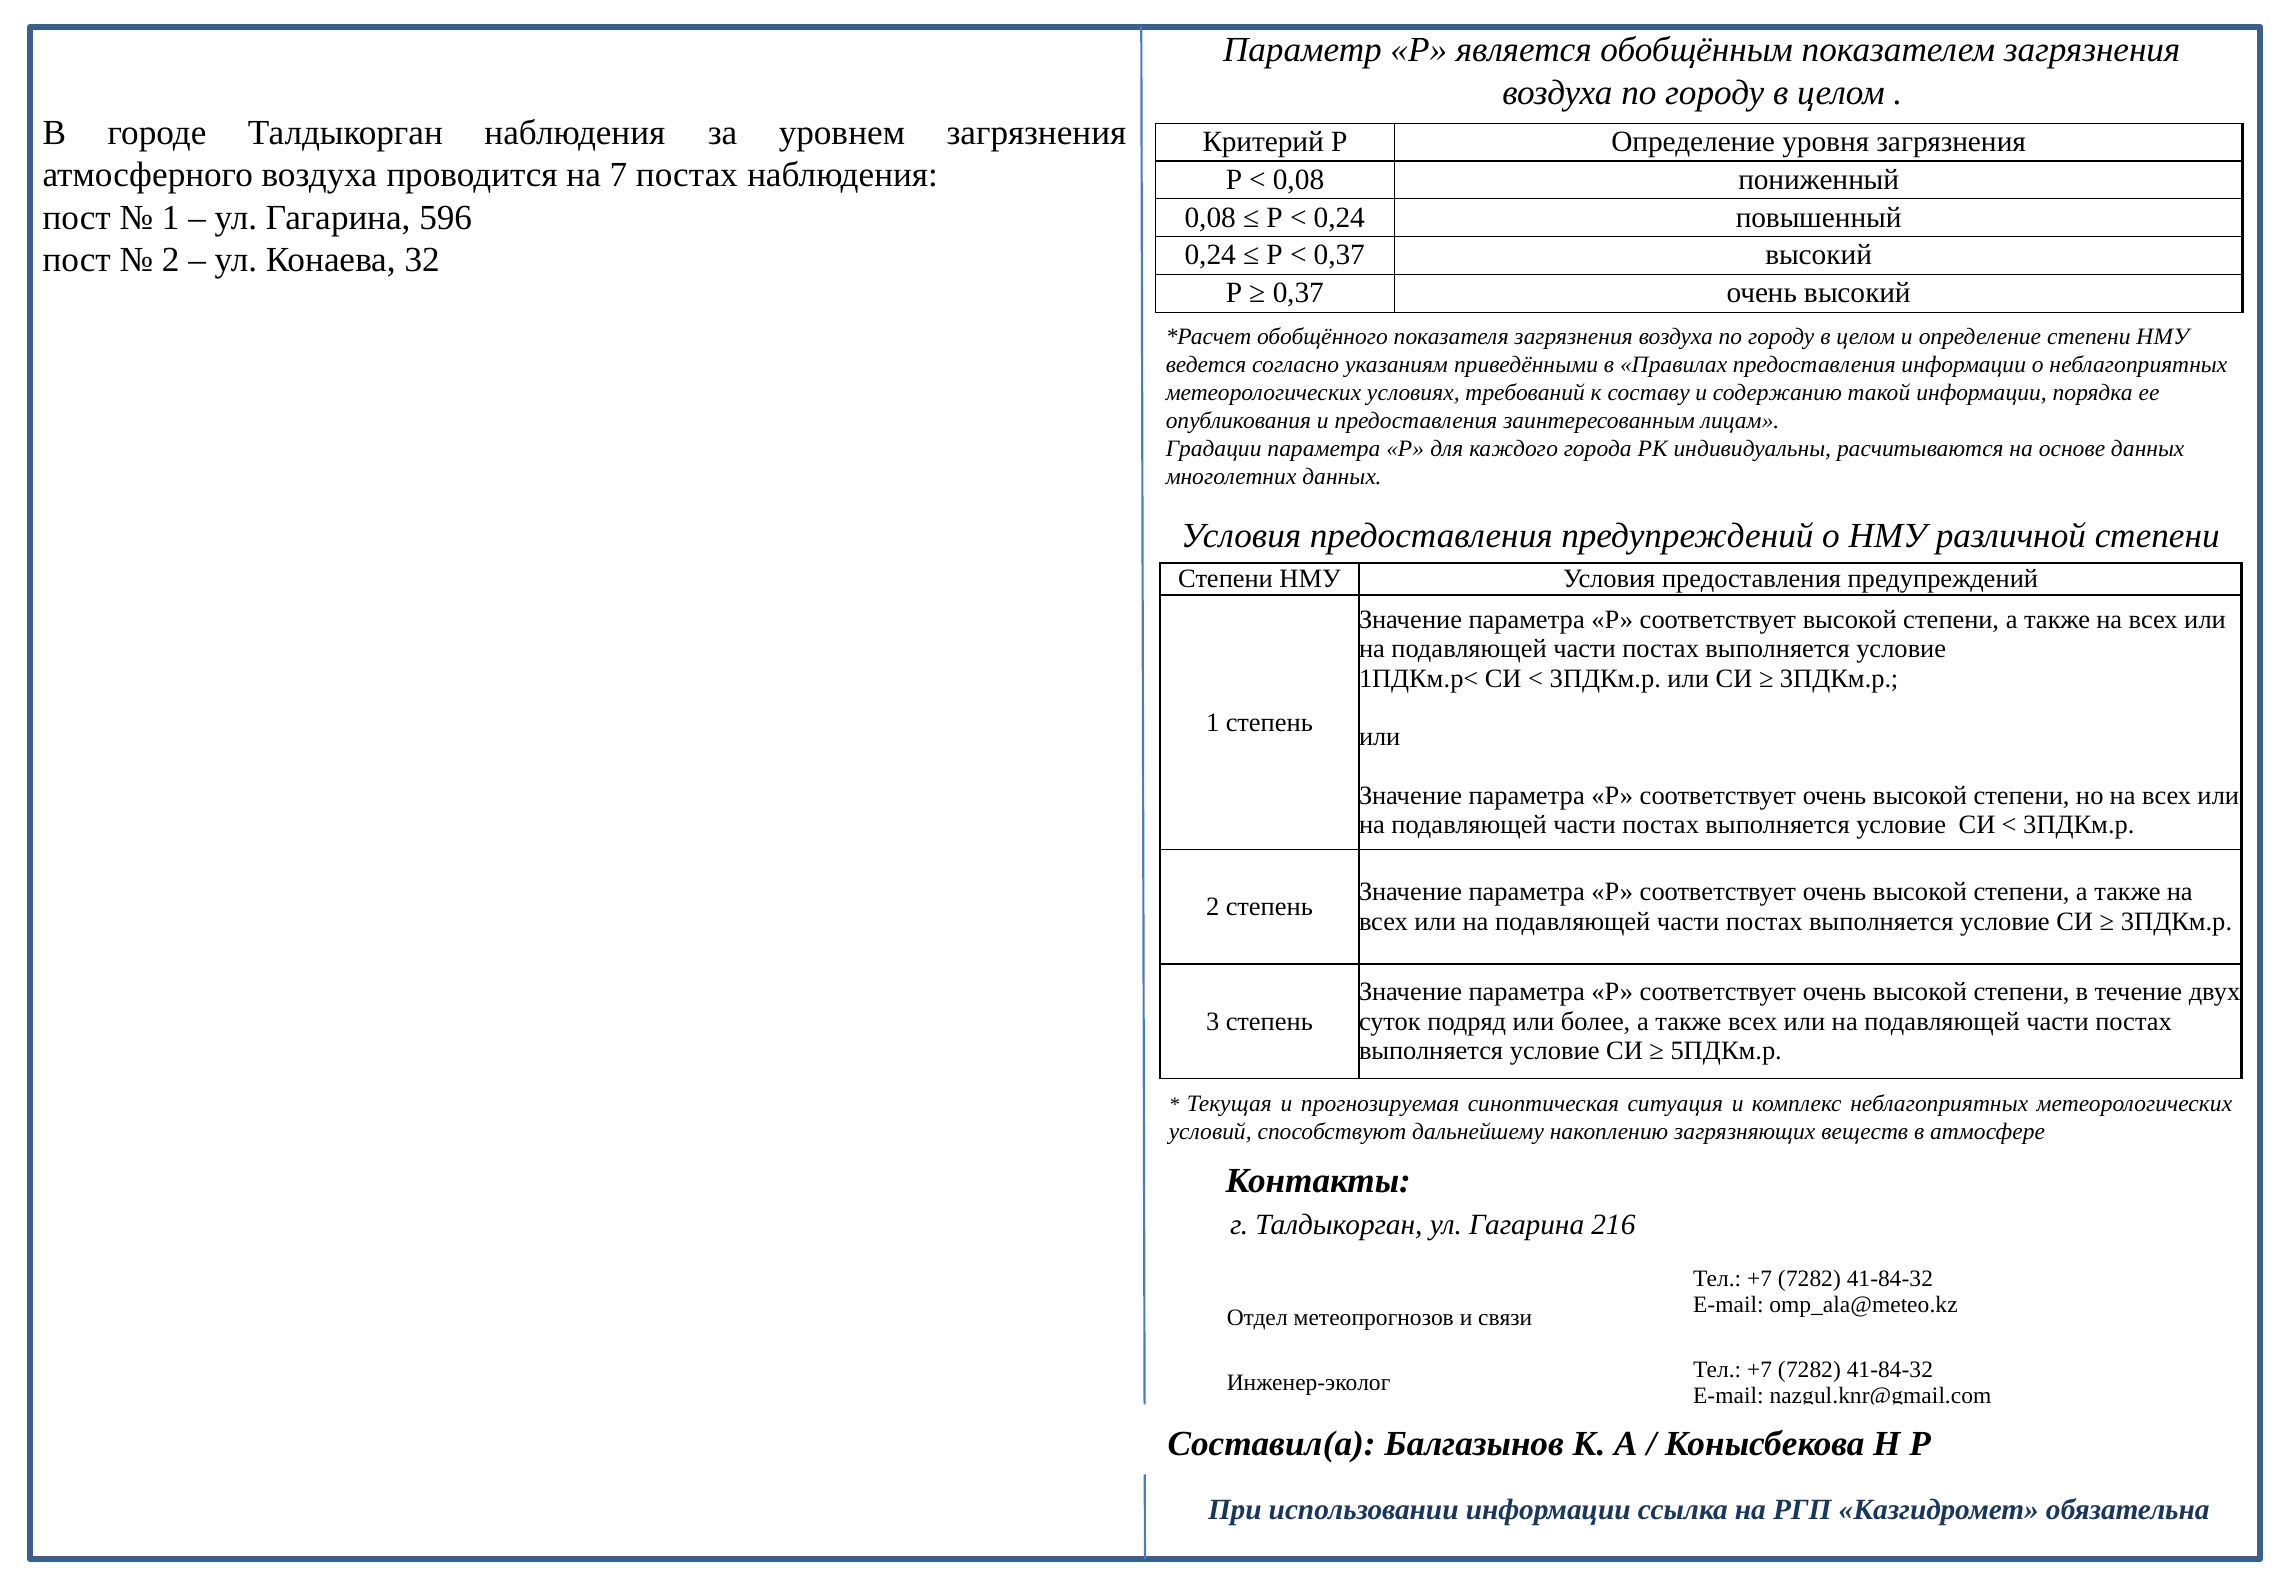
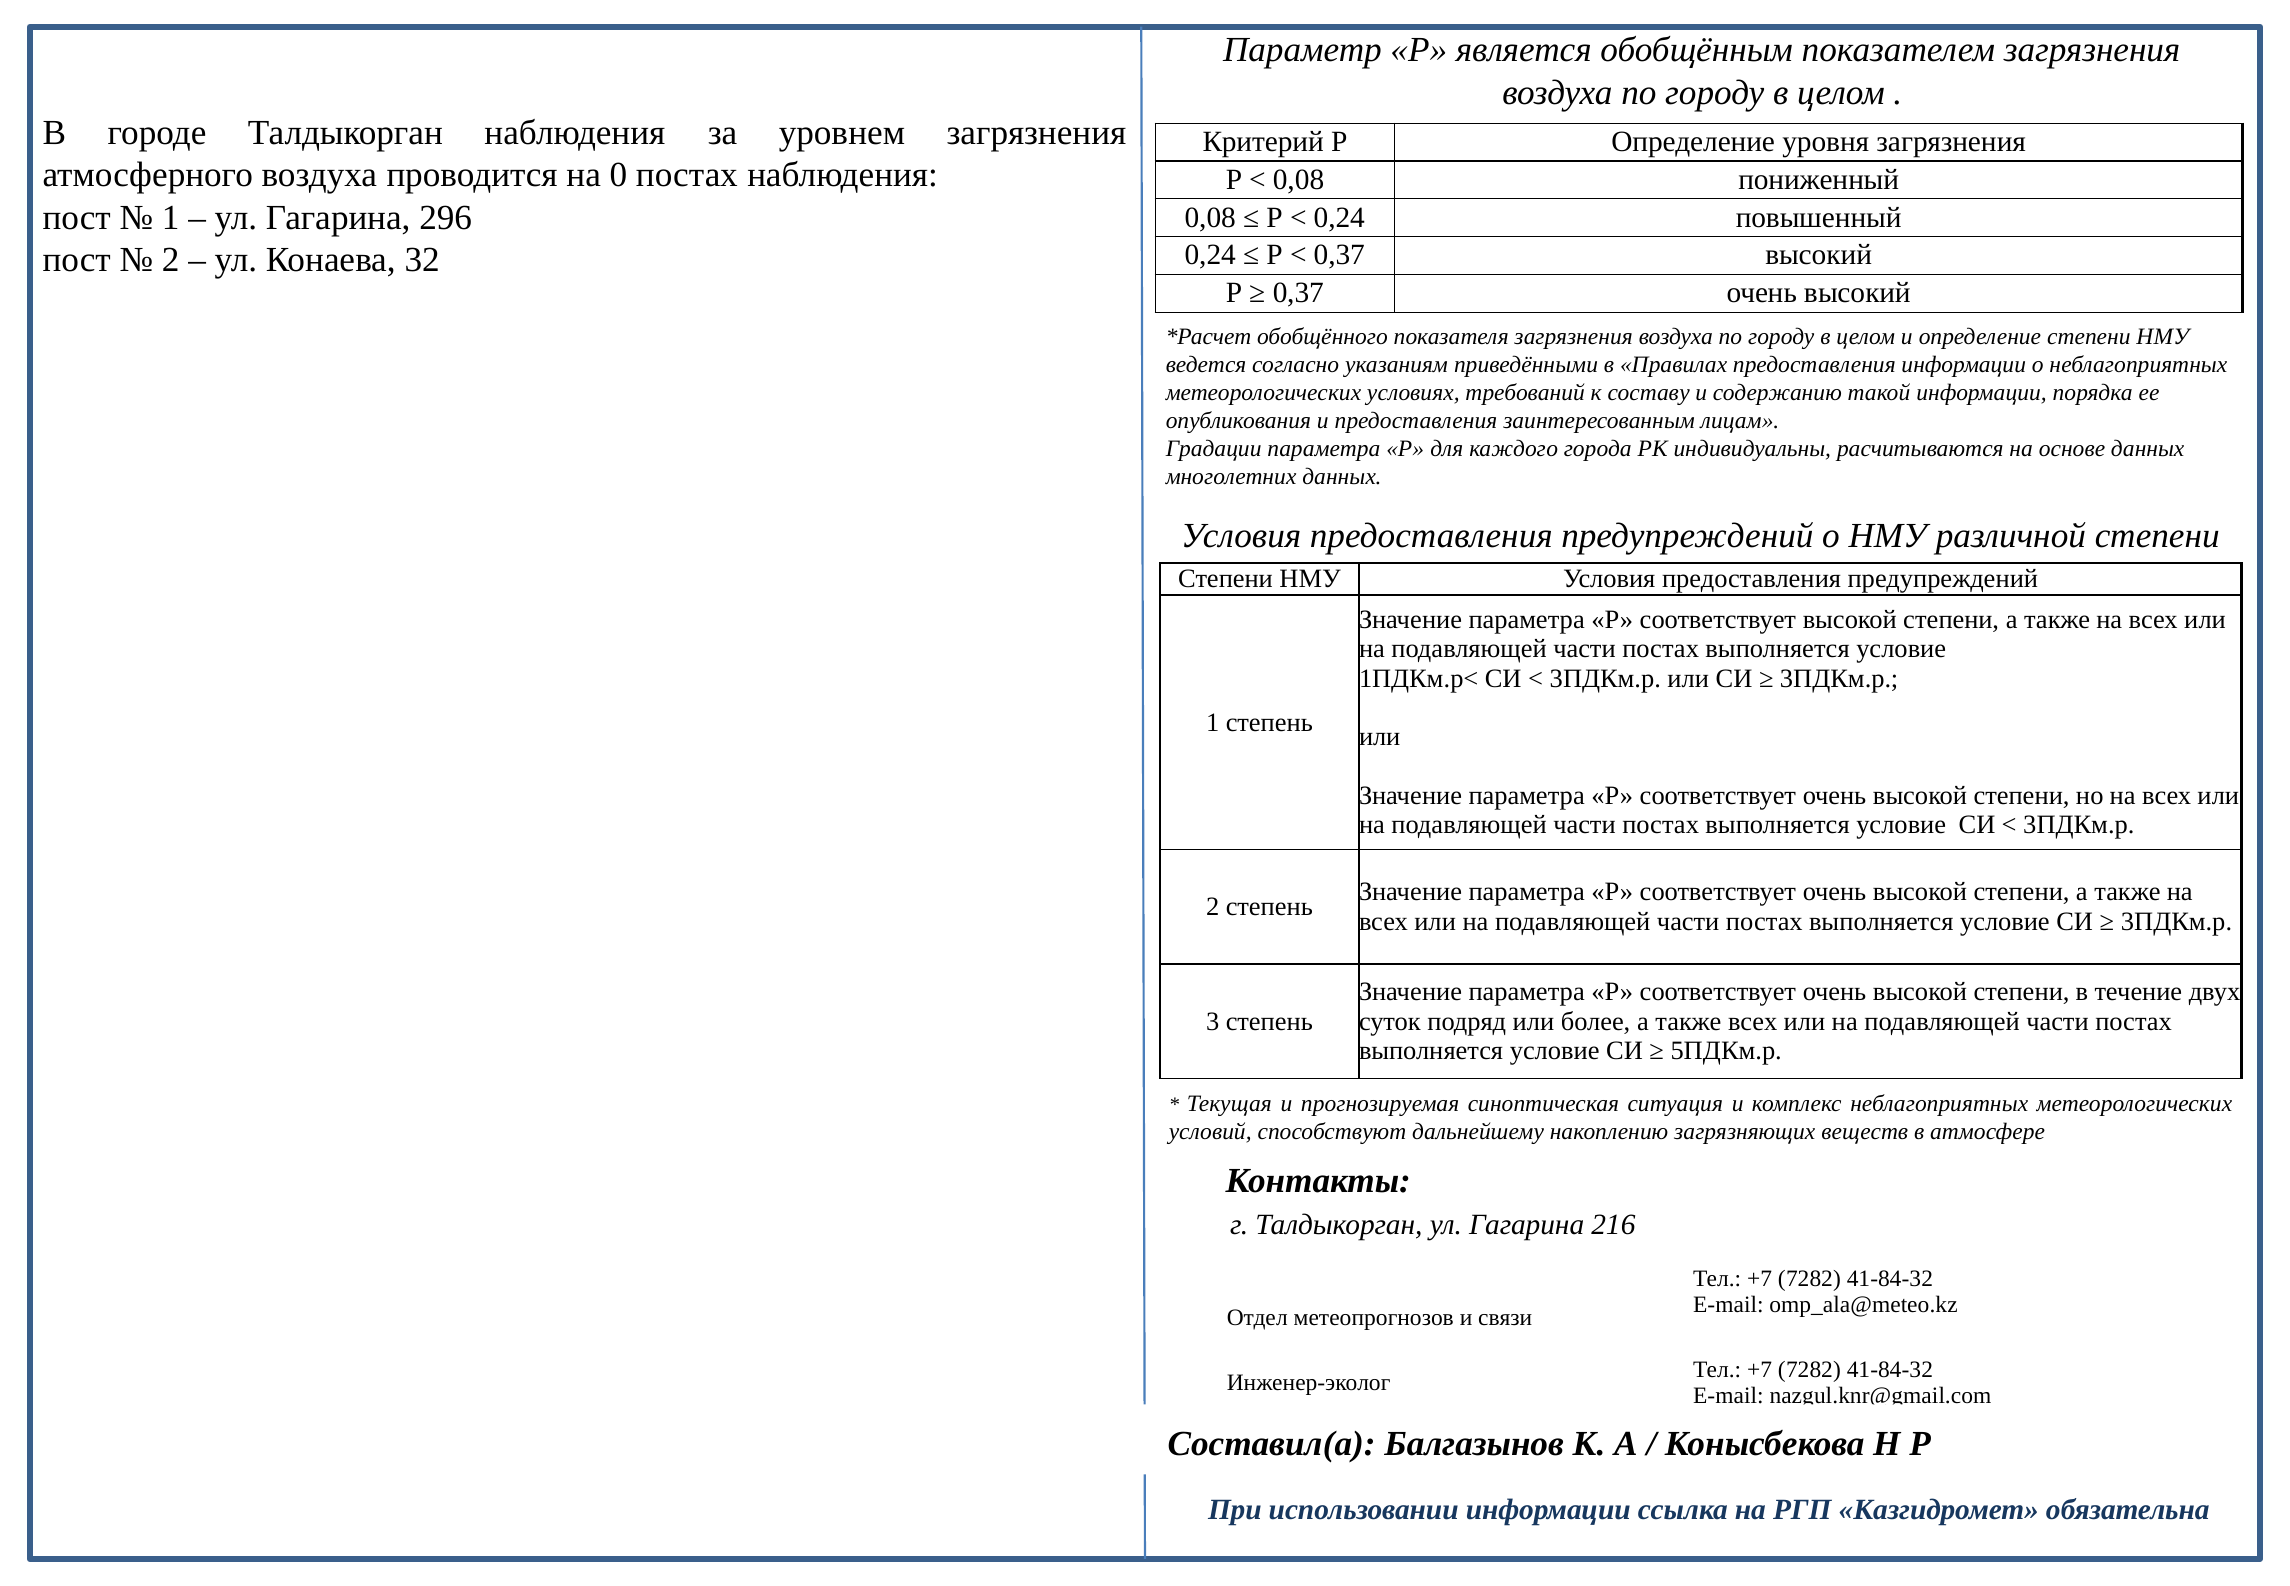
7: 7 -> 0 (618, 175)
596: 596 -> 296 (446, 218)
